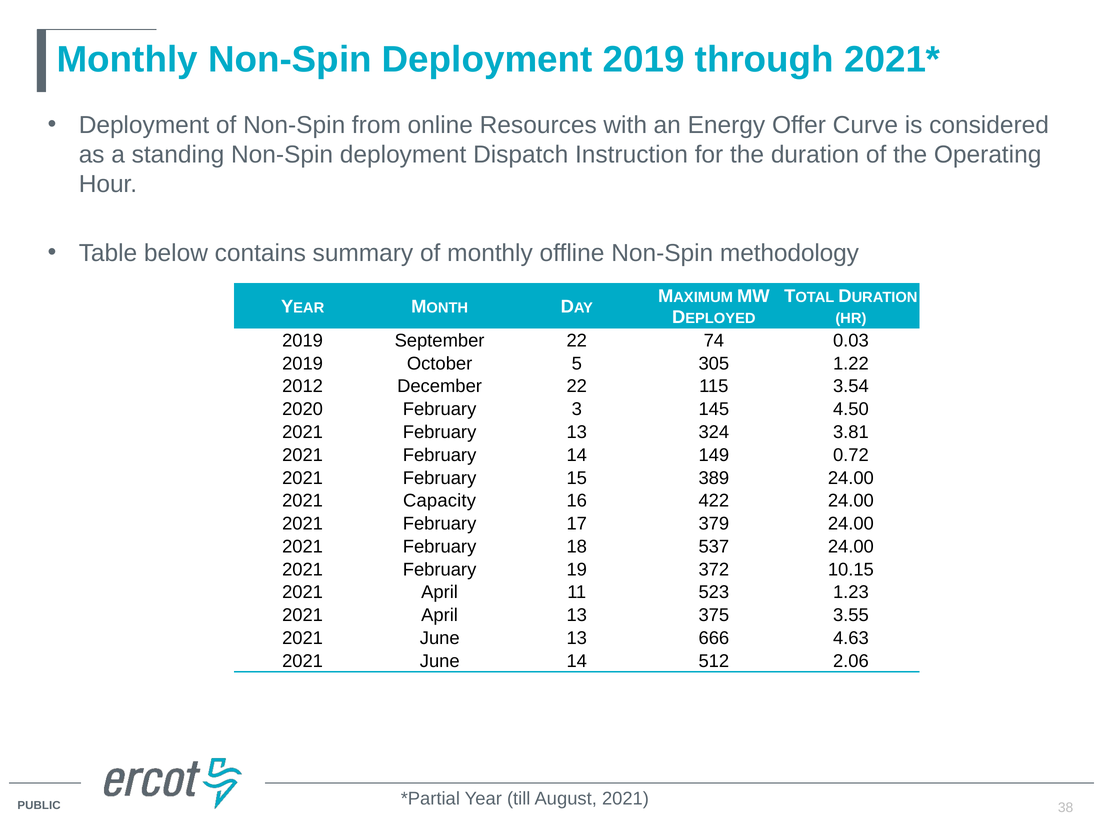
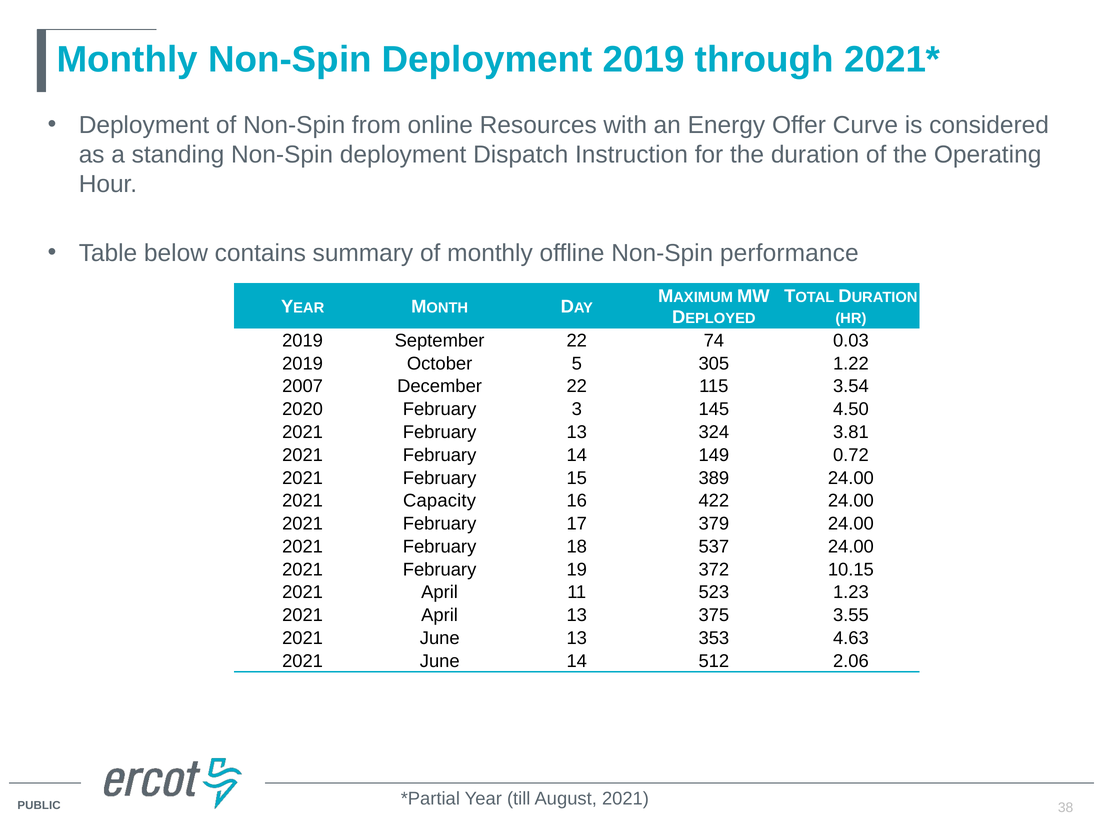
methodology: methodology -> performance (789, 253)
2012: 2012 -> 2007 (303, 386)
666: 666 -> 353 (714, 638)
